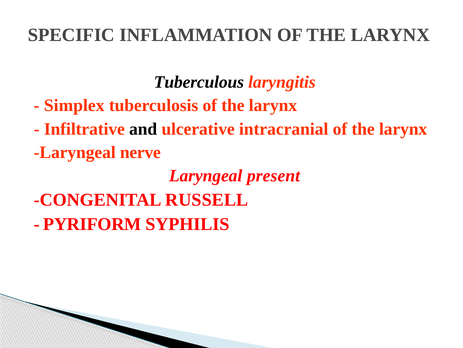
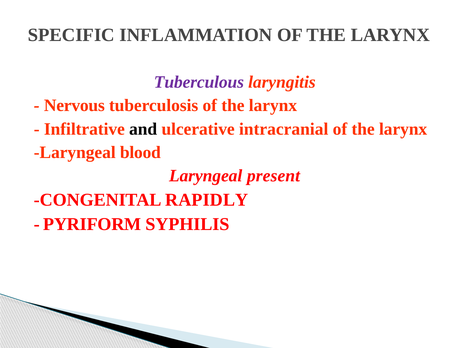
Tuberculous colour: black -> purple (199, 82)
Simplex: Simplex -> Nervous (74, 105)
nerve: nerve -> blood (140, 152)
RUSSELL: RUSSELL -> RAPIDLY (207, 199)
